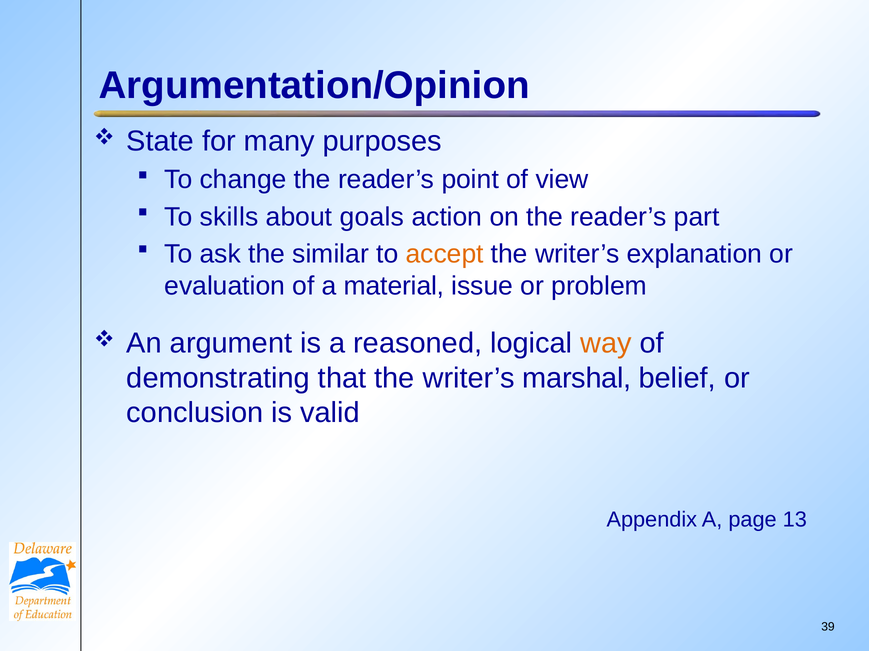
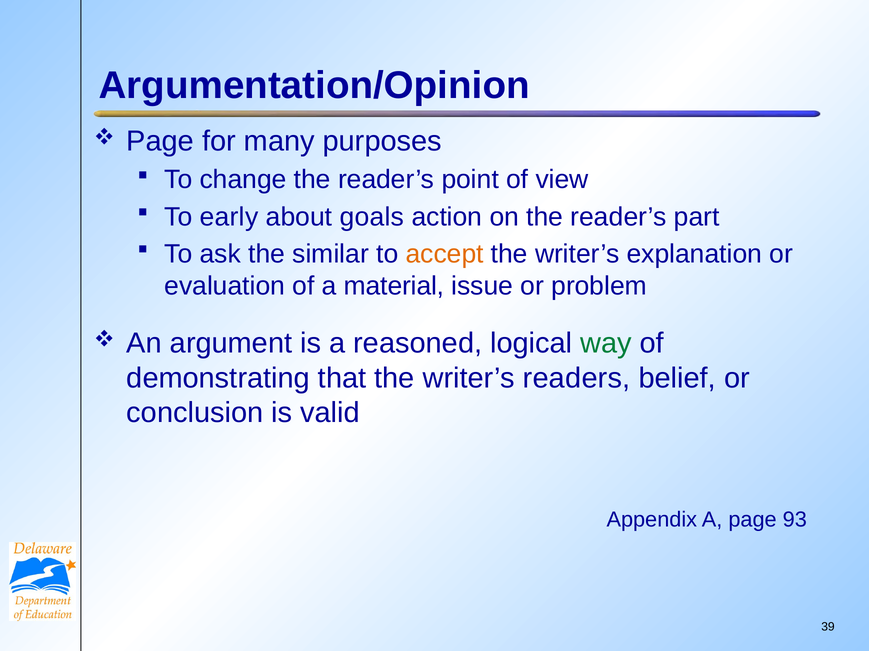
State: State -> Page (160, 141)
skills: skills -> early (229, 217)
way colour: orange -> green (606, 344)
marshal: marshal -> readers (577, 378)
13: 13 -> 93 (795, 520)
